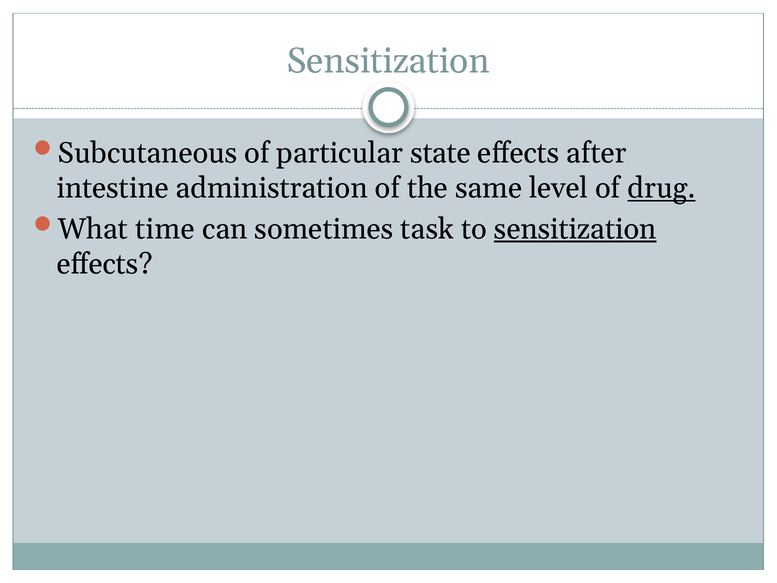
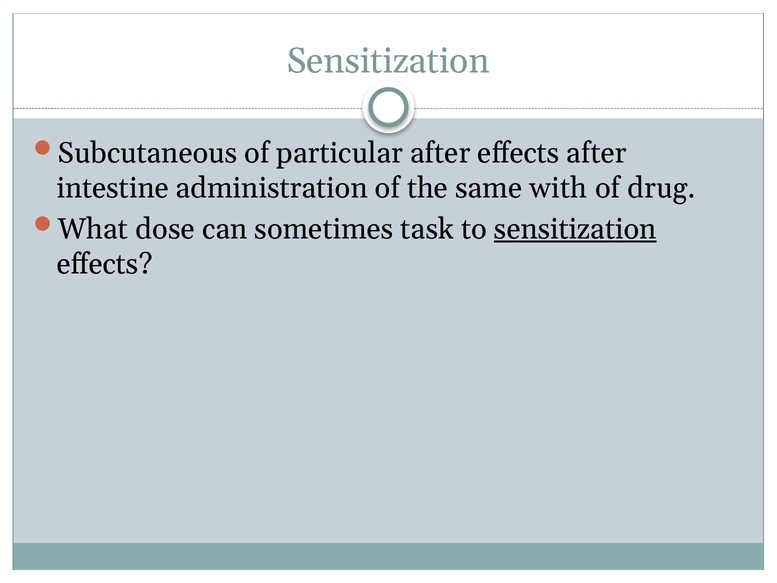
particular state: state -> after (440, 153)
level: level -> with (559, 188)
drug underline: present -> none (661, 188)
time: time -> dose (165, 229)
